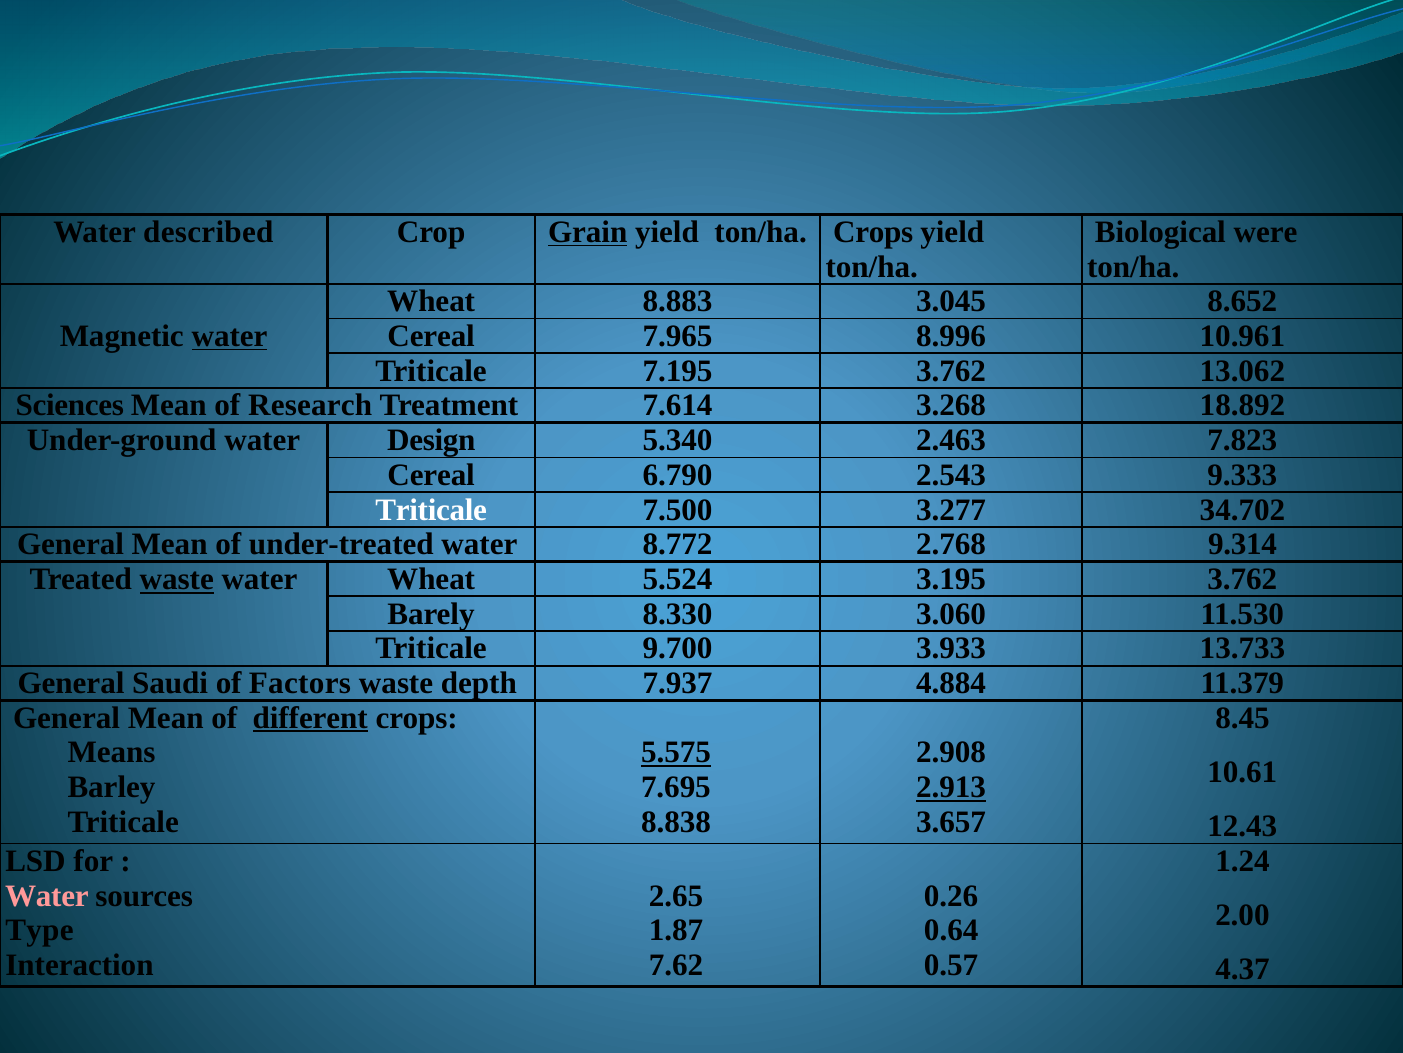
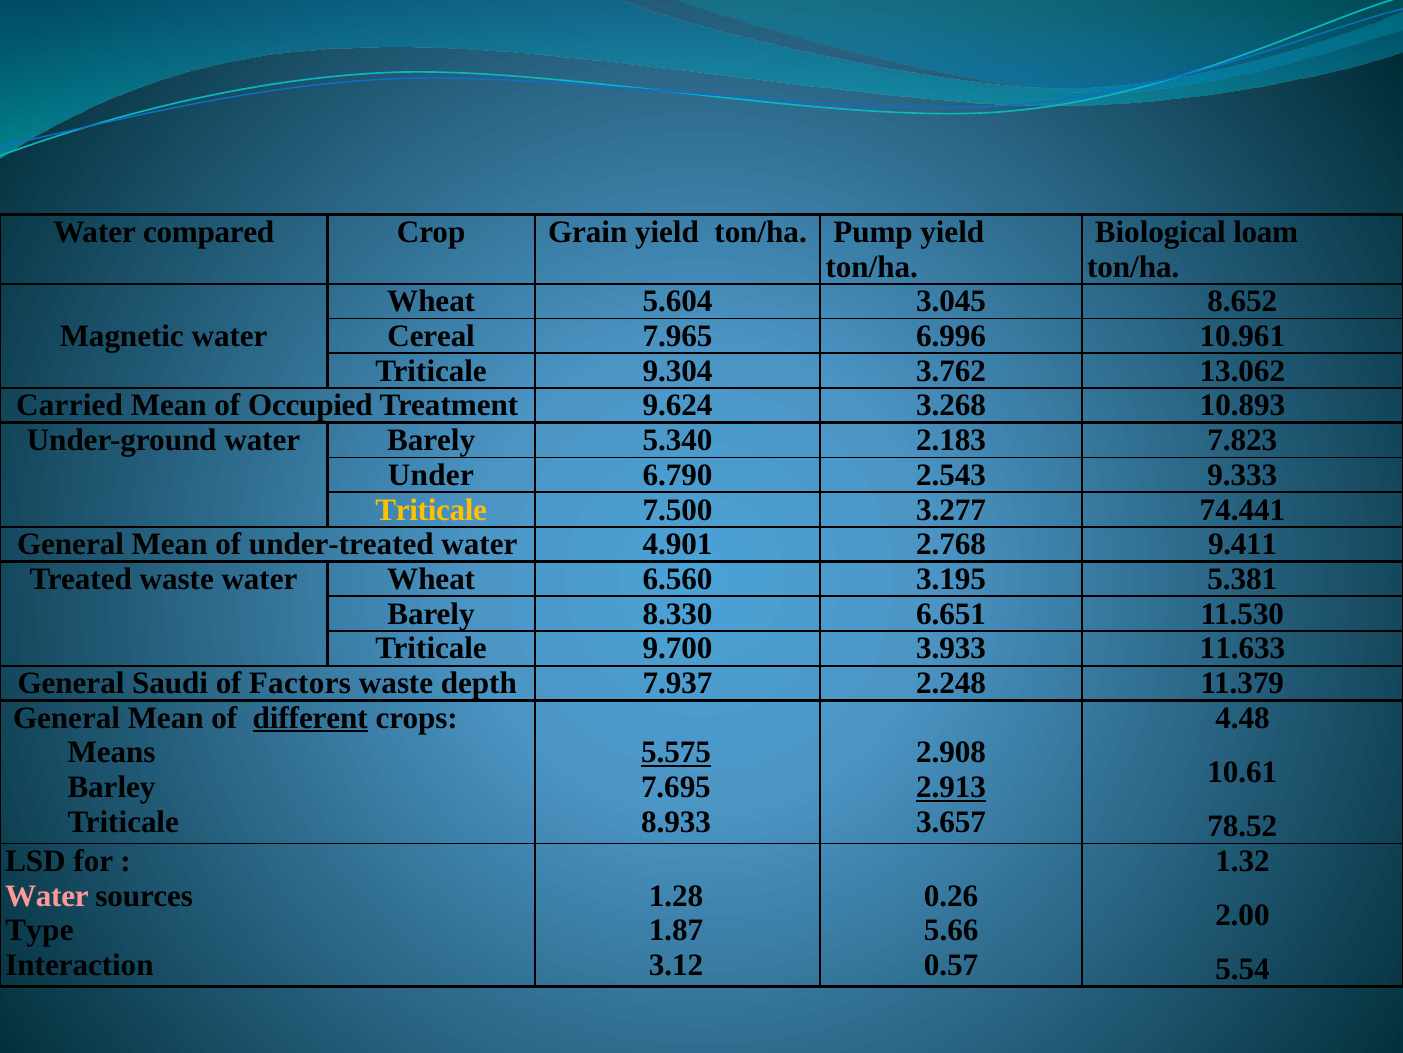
described: described -> compared (209, 232)
Grain underline: present -> none (588, 232)
ton/ha Crops: Crops -> Pump (873, 232)
were: were -> loam (1266, 232)
8.883: 8.883 -> 5.604 (678, 301)
water underline: present -> none (230, 336)
8.996: 8.996 -> 6.996 (951, 336)
7.195: 7.195 -> 9.304 (678, 371)
Sciences: Sciences -> Carried (70, 405)
Research: Research -> Occupied (310, 405)
7.614: 7.614 -> 9.624 (678, 405)
18.892: 18.892 -> 10.893 (1242, 405)
water Design: Design -> Barely (431, 440)
2.463: 2.463 -> 2.183 (951, 440)
Cereal: Cereal -> Under (431, 475)
Triticale colour: white -> yellow (431, 509)
34.702: 34.702 -> 74.441 (1242, 509)
8.772: 8.772 -> 4.901 (678, 544)
9.314: 9.314 -> 9.411 (1243, 544)
waste underline: present -> none (177, 579)
5.524: 5.524 -> 6.560 (678, 579)
3.195 3.762: 3.762 -> 5.381 (1242, 579)
3.060: 3.060 -> 6.651 (951, 613)
13.733: 13.733 -> 11.633 (1242, 648)
4.884: 4.884 -> 2.248 (951, 683)
8.45: 8.45 -> 4.48 (1242, 718)
8.838: 8.838 -> 8.933 (676, 821)
12.43: 12.43 -> 78.52 (1242, 826)
1.24: 1.24 -> 1.32 (1242, 860)
2.65: 2.65 -> 1.28 (676, 895)
0.64: 0.64 -> 5.66 (951, 930)
7.62: 7.62 -> 3.12 (676, 964)
4.37: 4.37 -> 5.54 (1242, 969)
